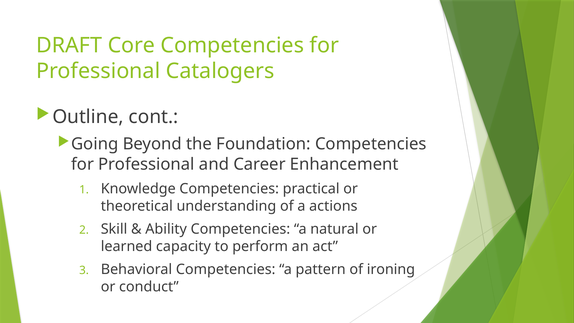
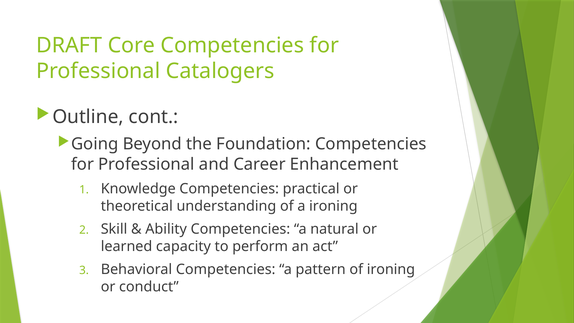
a actions: actions -> ironing (333, 206)
